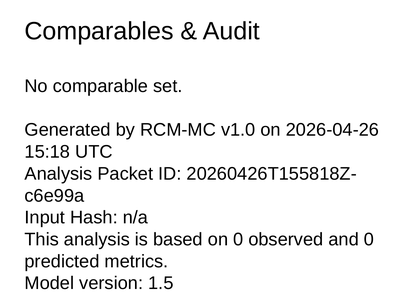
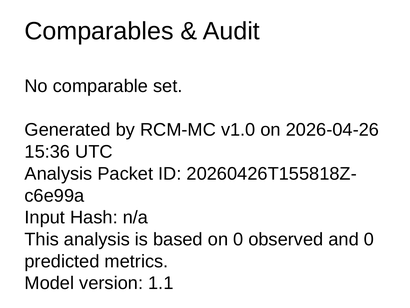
15:18: 15:18 -> 15:36 (47, 152)
1.5: 1.5 -> 1.1 (161, 283)
